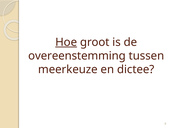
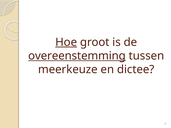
overeenstemming underline: none -> present (77, 56)
